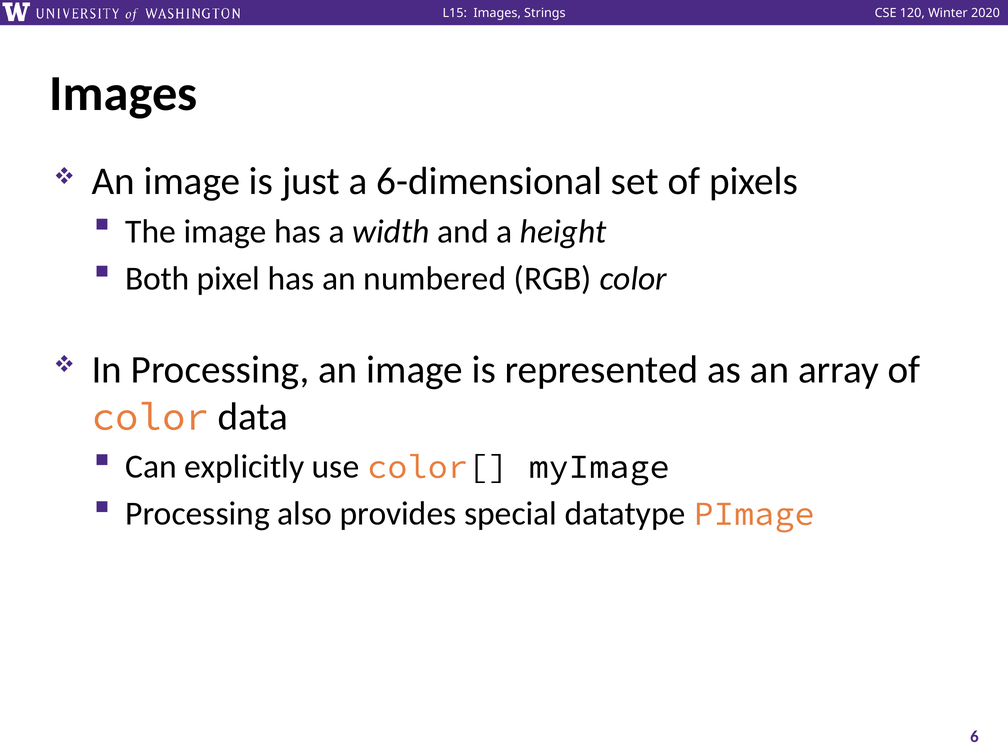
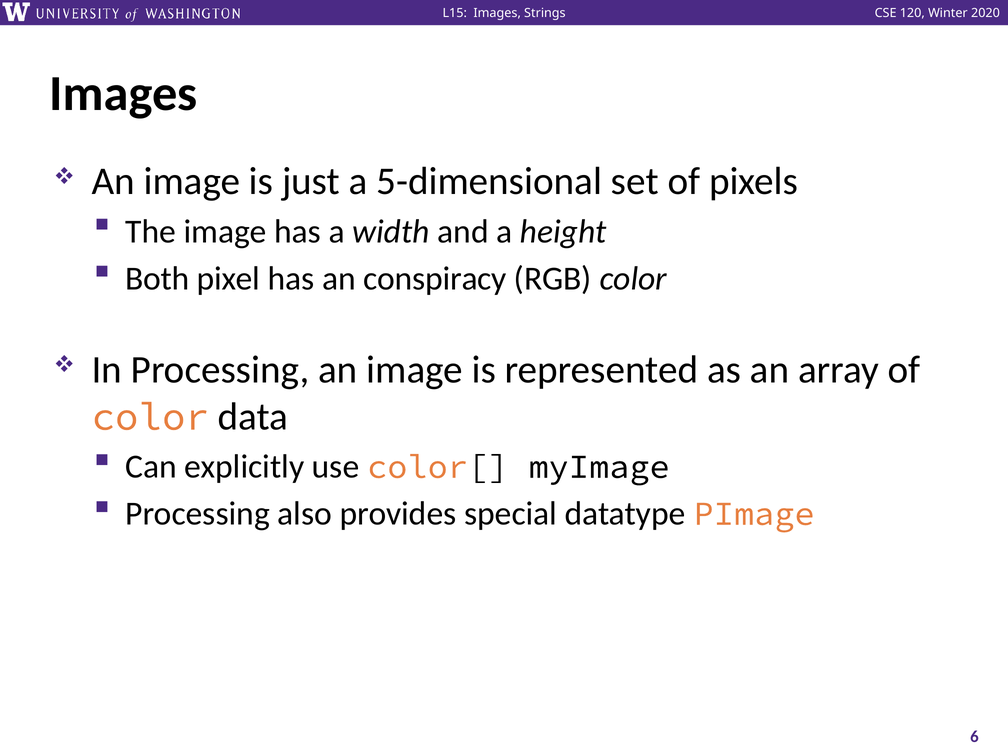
6-dimensional: 6-dimensional -> 5-dimensional (489, 181)
numbered: numbered -> conspiracy (435, 279)
